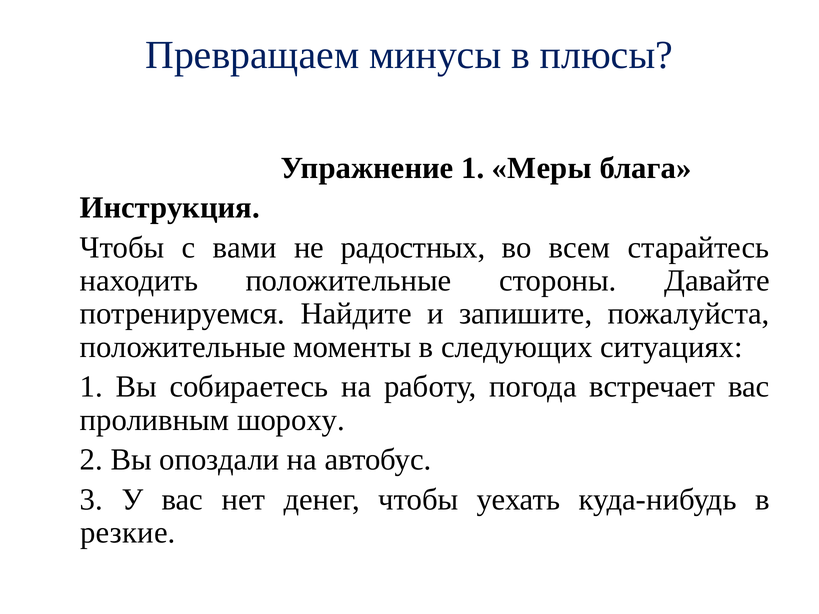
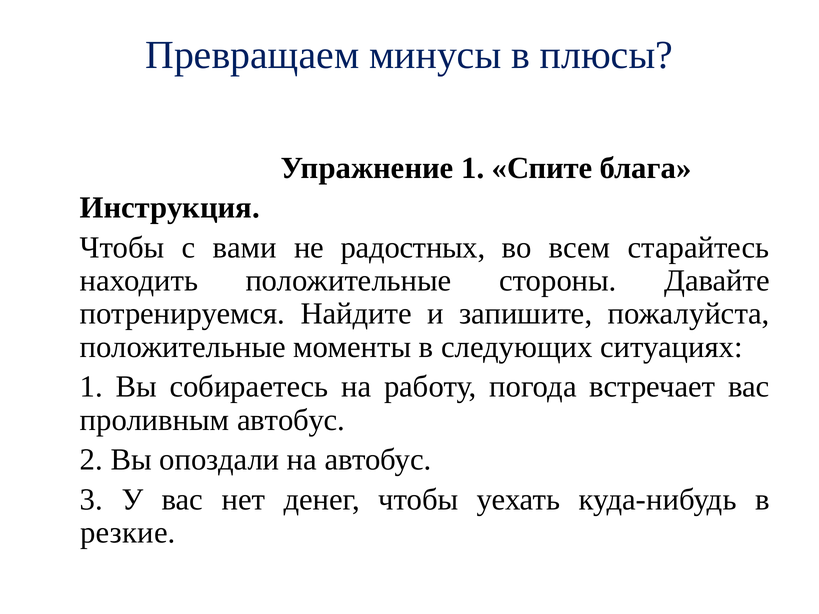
Меры: Меры -> Спите (542, 168)
проливным шороху: шороху -> автобус (291, 420)
